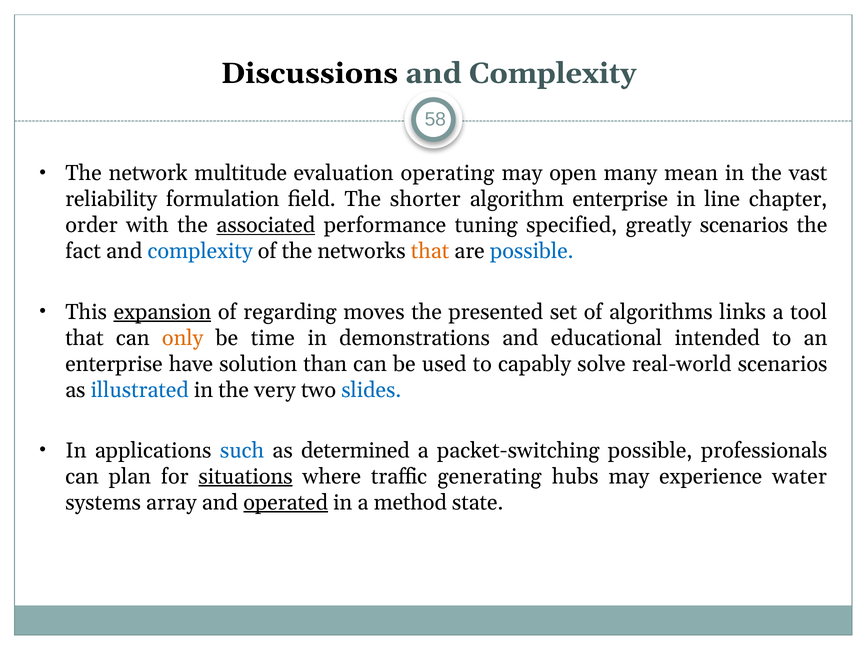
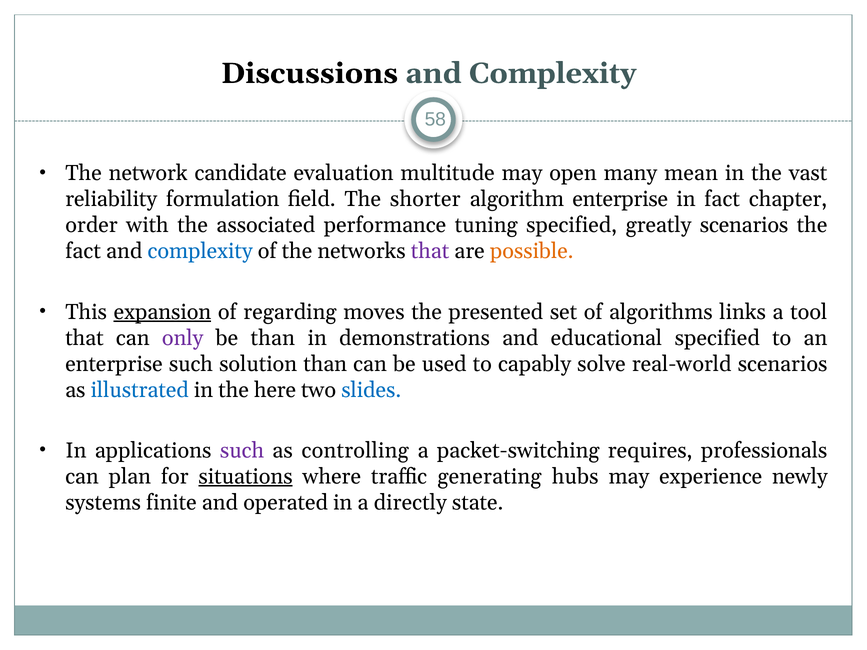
multitude: multitude -> candidate (241, 173)
operating: operating -> multitude (448, 173)
in line: line -> fact (722, 199)
associated underline: present -> none (266, 225)
that colour: orange -> purple (430, 251)
possible colour: blue -> orange (532, 251)
only colour: orange -> purple (183, 338)
be time: time -> than (273, 338)
educational intended: intended -> specified (717, 338)
enterprise have: have -> such (191, 364)
very: very -> here (275, 390)
such colour: blue -> purple (242, 451)
determined: determined -> controlling (355, 451)
packet-switching possible: possible -> requires (650, 451)
water: water -> newly (800, 477)
array: array -> finite (171, 503)
operated underline: present -> none (286, 503)
method: method -> directly (410, 503)
